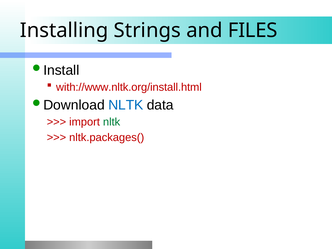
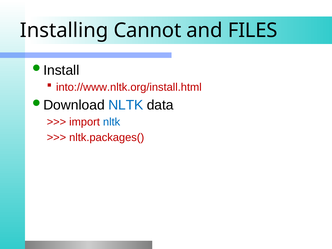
Strings: Strings -> Cannot (147, 30)
with://www.nltk.org/install.html: with://www.nltk.org/install.html -> into://www.nltk.org/install.html (129, 87)
nltk colour: green -> blue (112, 122)
